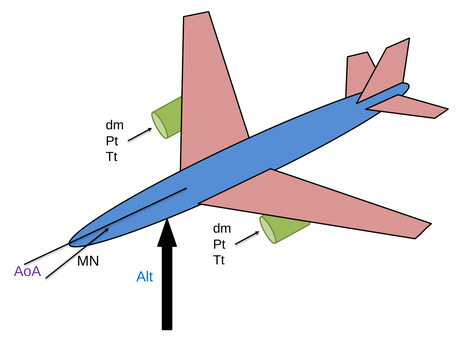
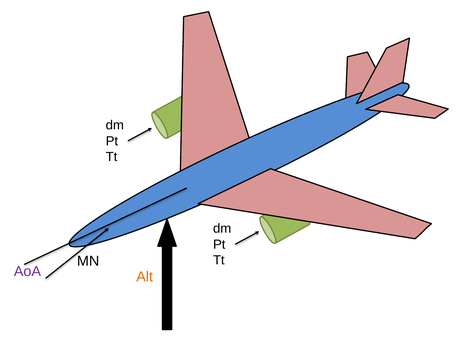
Alt colour: blue -> orange (145, 277)
